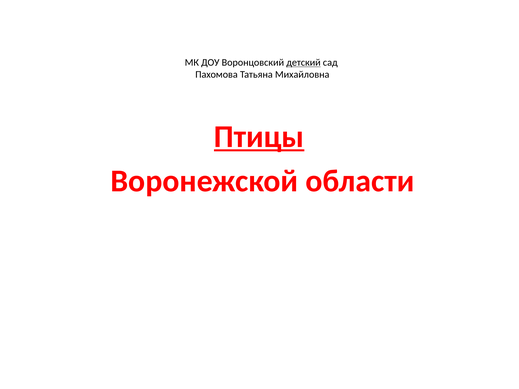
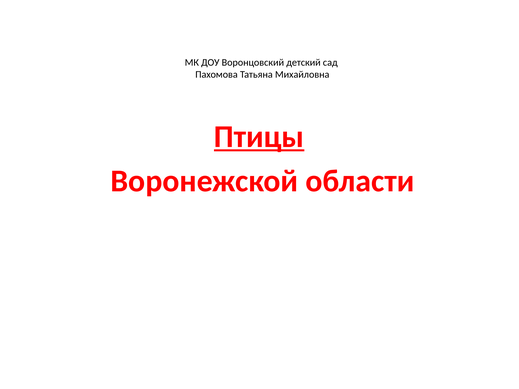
детский underline: present -> none (304, 63)
